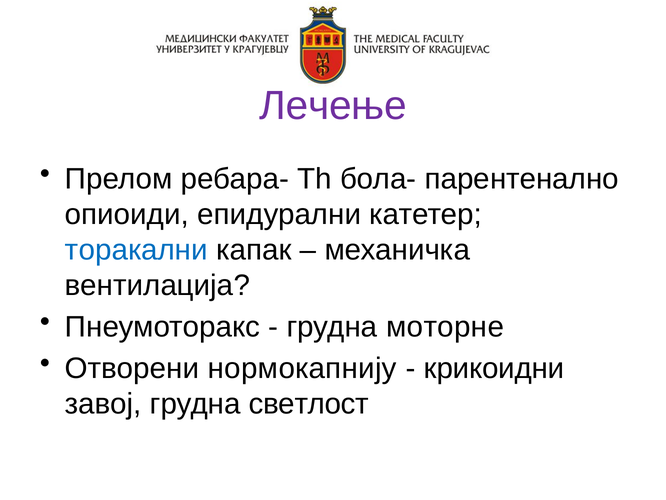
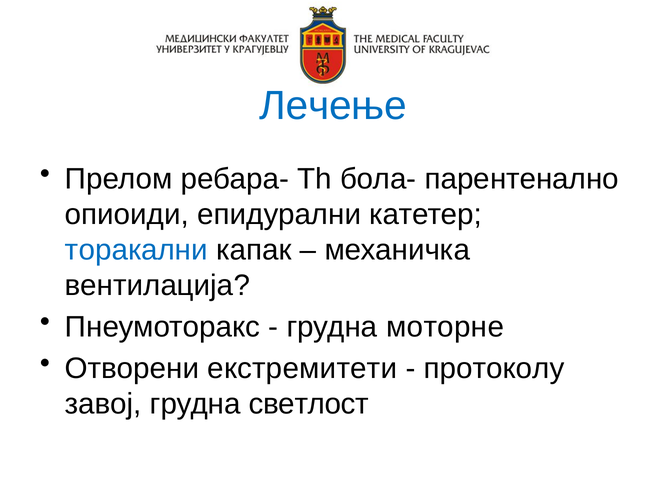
Лечење colour: purple -> blue (333, 106)
нормокапнију: нормокапнију -> екстремитети (302, 368)
крикоидни: крикоидни -> протoкoлу (494, 368)
